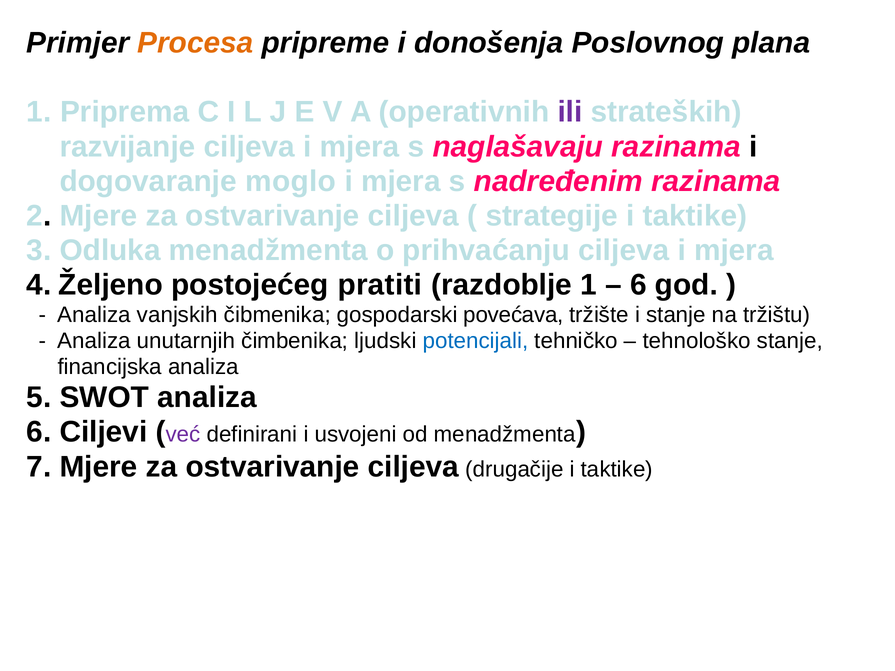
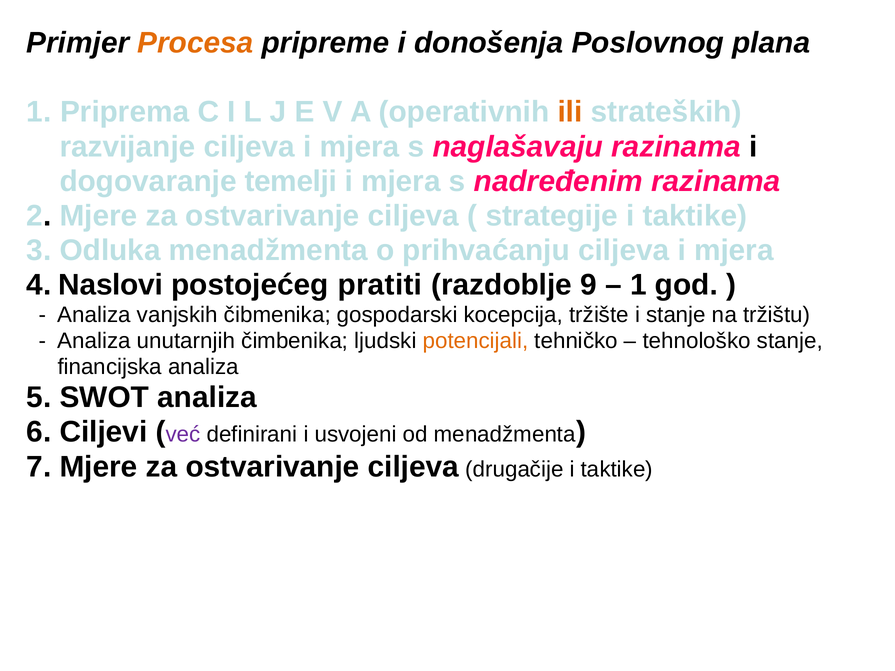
ili colour: purple -> orange (570, 112)
moglo: moglo -> temelji (291, 181)
Željeno: Željeno -> Naslovi (111, 285)
razdoblje 1: 1 -> 9 (589, 285)
6: 6 -> 1 (638, 285)
povećava: povećava -> kocepcija (513, 315)
potencijali colour: blue -> orange (475, 341)
